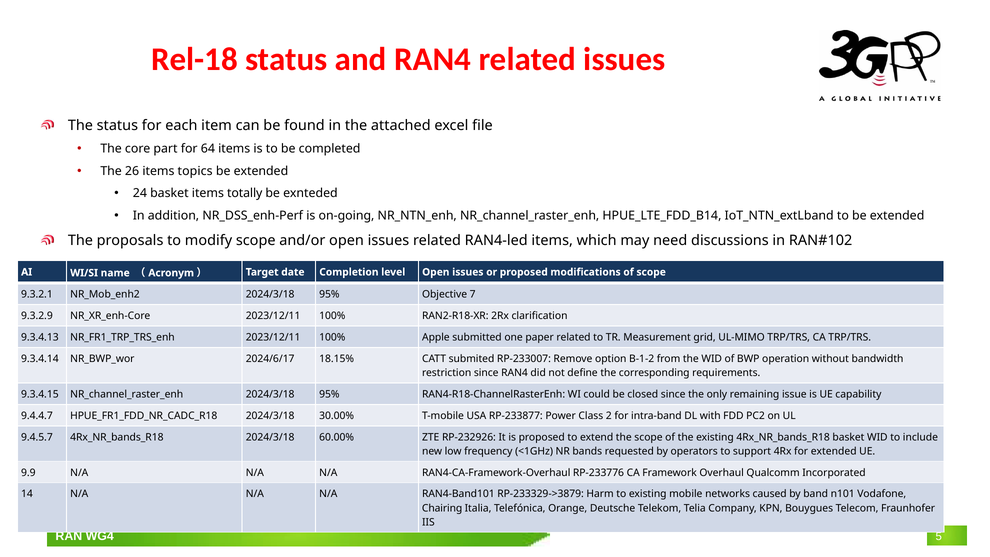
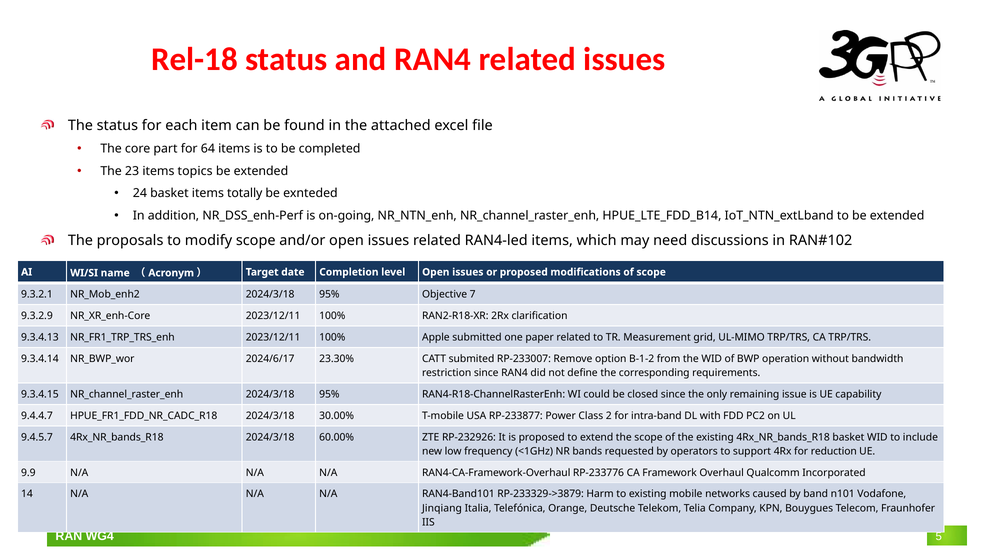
26: 26 -> 23 (132, 171)
18.15%: 18.15% -> 23.30% (337, 359)
for extended: extended -> reduction (834, 451)
Chairing: Chairing -> Jinqiang (442, 508)
